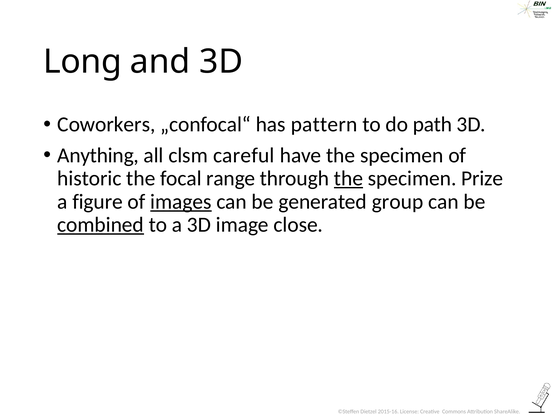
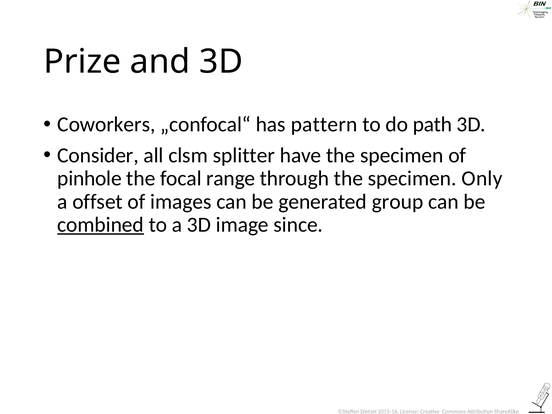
Long: Long -> Prize (82, 62)
Anything: Anything -> Consider (98, 155)
careful: careful -> splitter (244, 155)
historic: historic -> pinhole (89, 178)
the underline: present -> none (349, 178)
Prize: Prize -> Only (482, 178)
figure: figure -> offset (98, 202)
images underline: present -> none (181, 202)
close: close -> since (298, 225)
